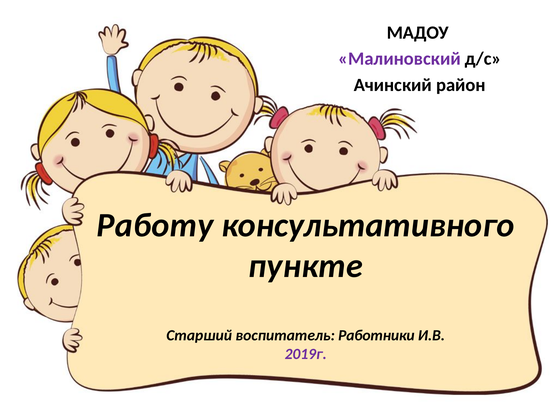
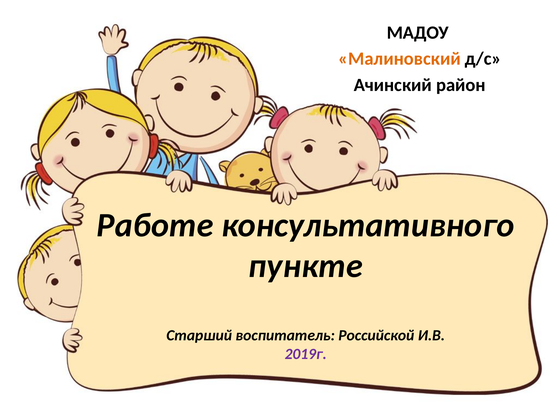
Малиновский colour: purple -> orange (399, 59)
Работу: Работу -> Работе (155, 225)
Работники: Работники -> Российской (376, 335)
